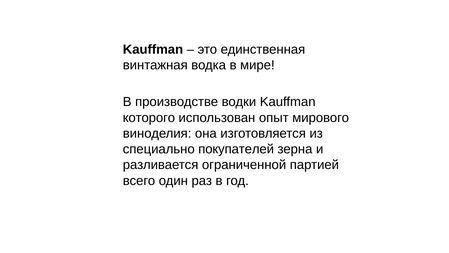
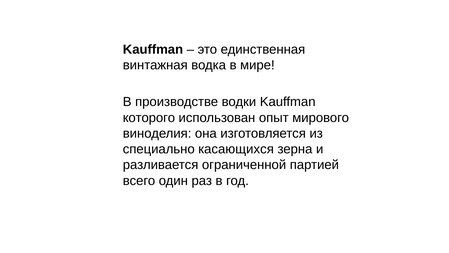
покупателей: покупателей -> касающихся (236, 149)
